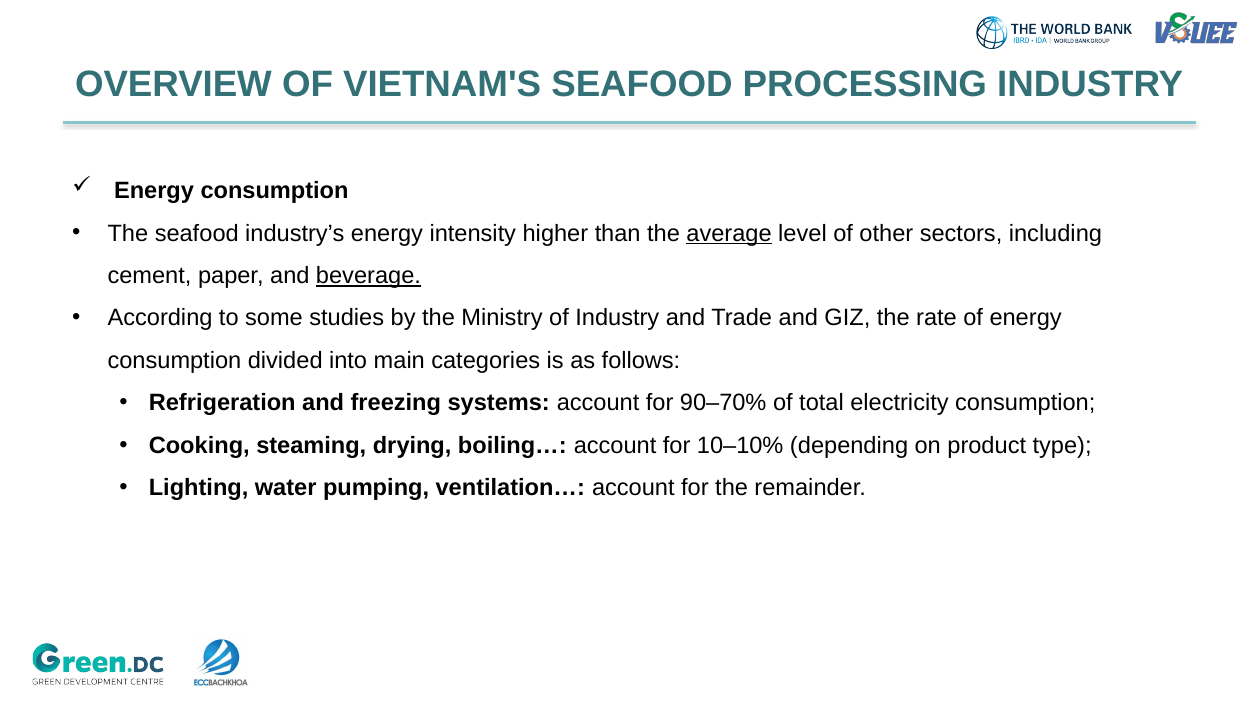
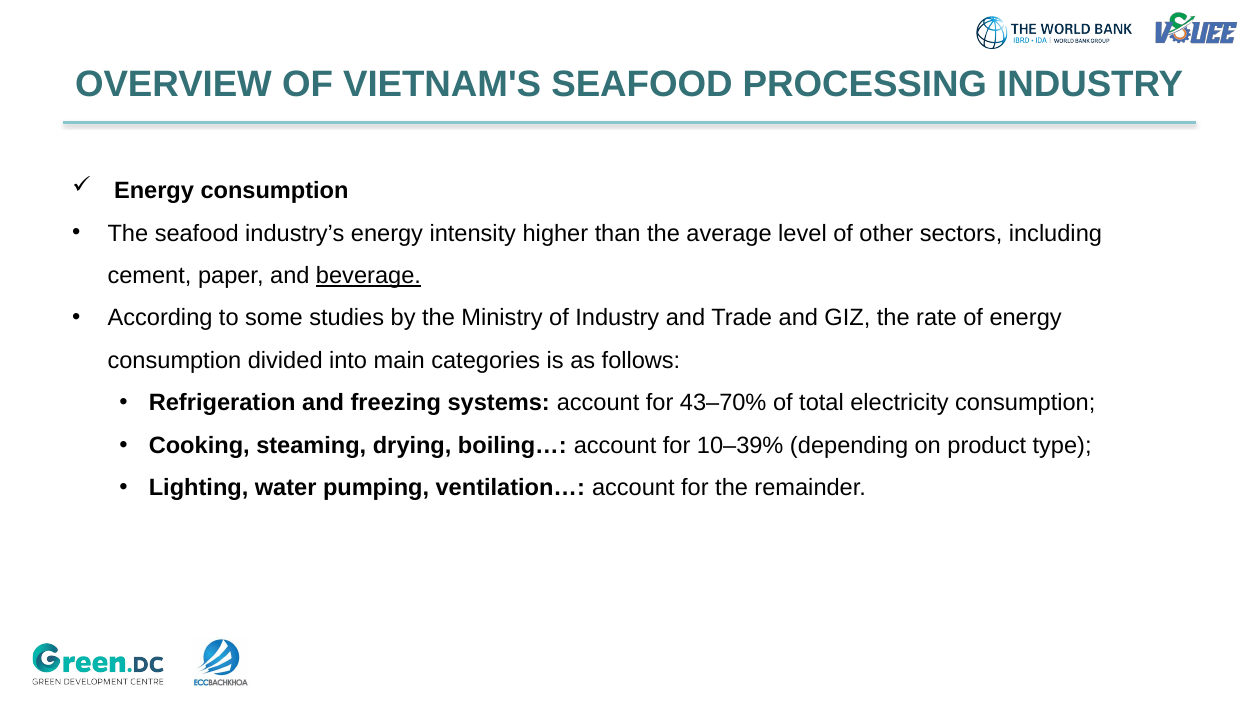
average underline: present -> none (729, 233)
90–70%: 90–70% -> 43–70% (723, 403)
10–10%: 10–10% -> 10–39% (740, 446)
